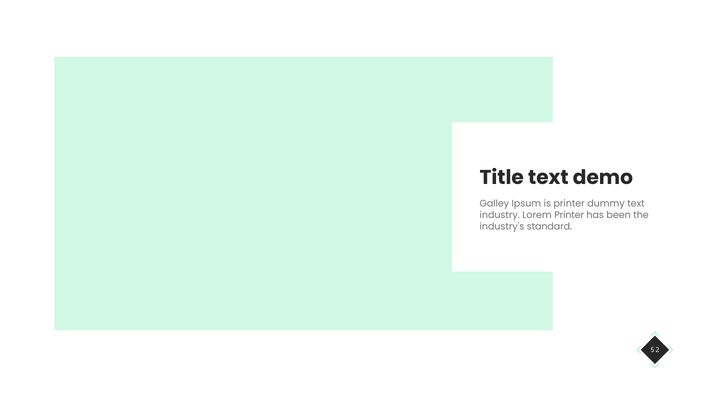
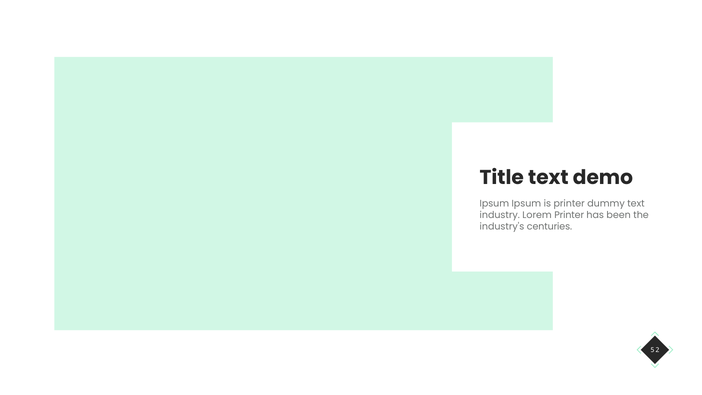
Galley: Galley -> Ipsum (494, 204)
standard: standard -> centuries (549, 226)
